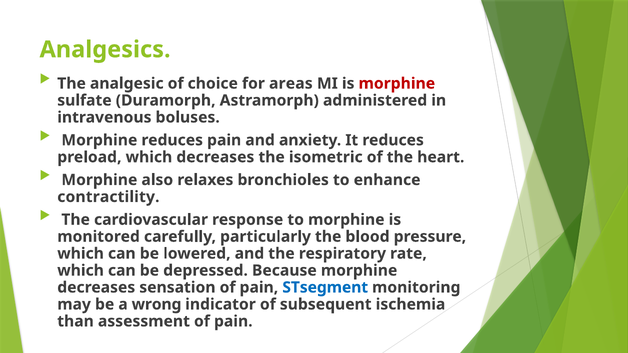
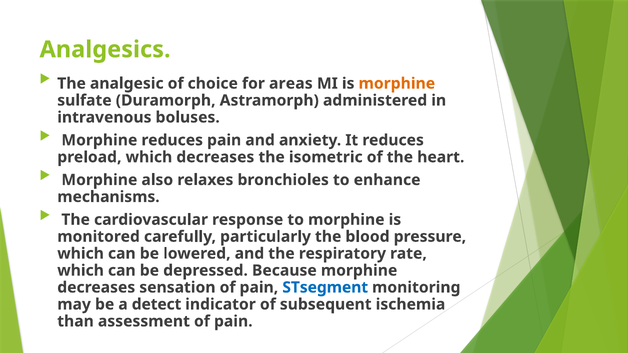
morphine colour: red -> orange (397, 84)
contractility: contractility -> mechanisms (108, 197)
wrong: wrong -> detect (157, 305)
